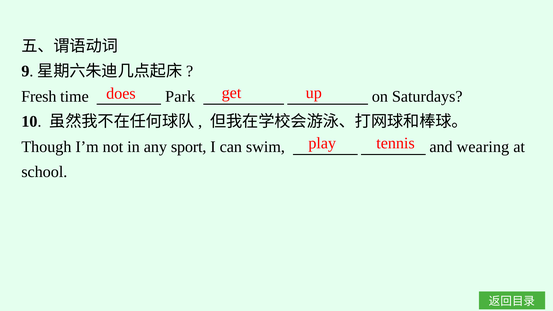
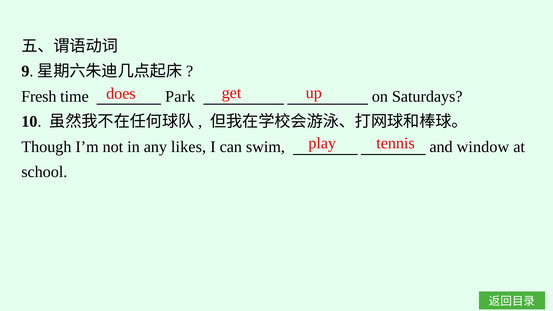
sport: sport -> likes (189, 147)
wearing: wearing -> window (483, 147)
